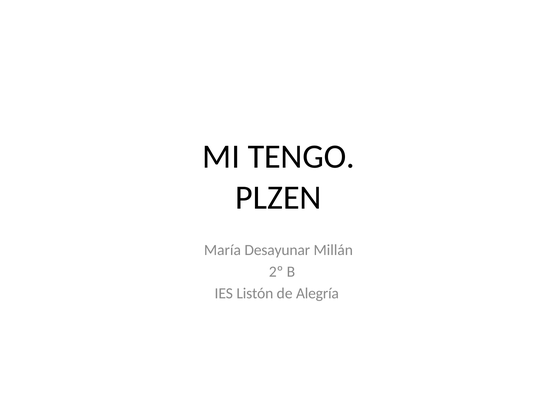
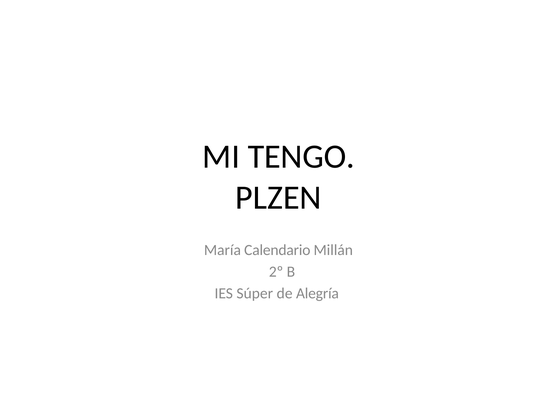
Desayunar: Desayunar -> Calendario (277, 250)
Listón: Listón -> Súper (255, 293)
